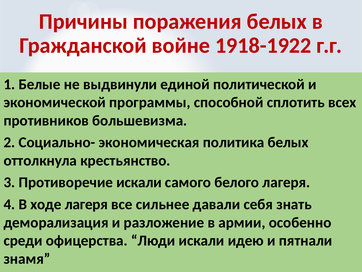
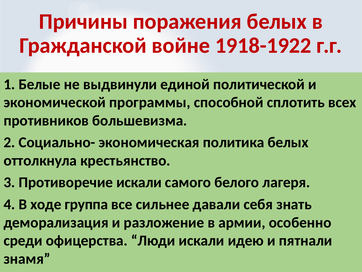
ходе лагеря: лагеря -> группа (86, 204)
